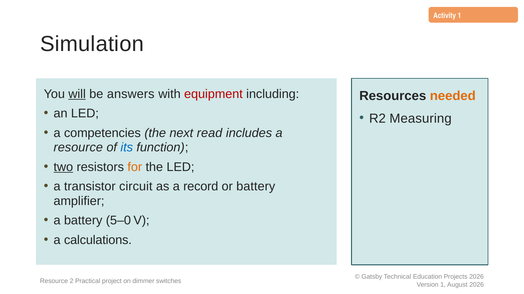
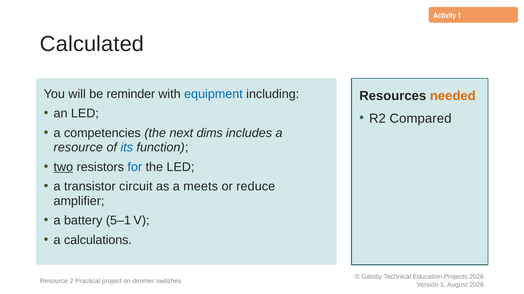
Simulation: Simulation -> Calculated (92, 44)
will underline: present -> none (77, 94)
answers: answers -> reminder (131, 94)
equipment colour: red -> blue (213, 94)
Measuring: Measuring -> Compared (421, 119)
read: read -> dims (210, 133)
for colour: orange -> blue (135, 167)
record: record -> meets (201, 187)
or battery: battery -> reduce (256, 187)
5–0: 5–0 -> 5–1 (118, 221)
